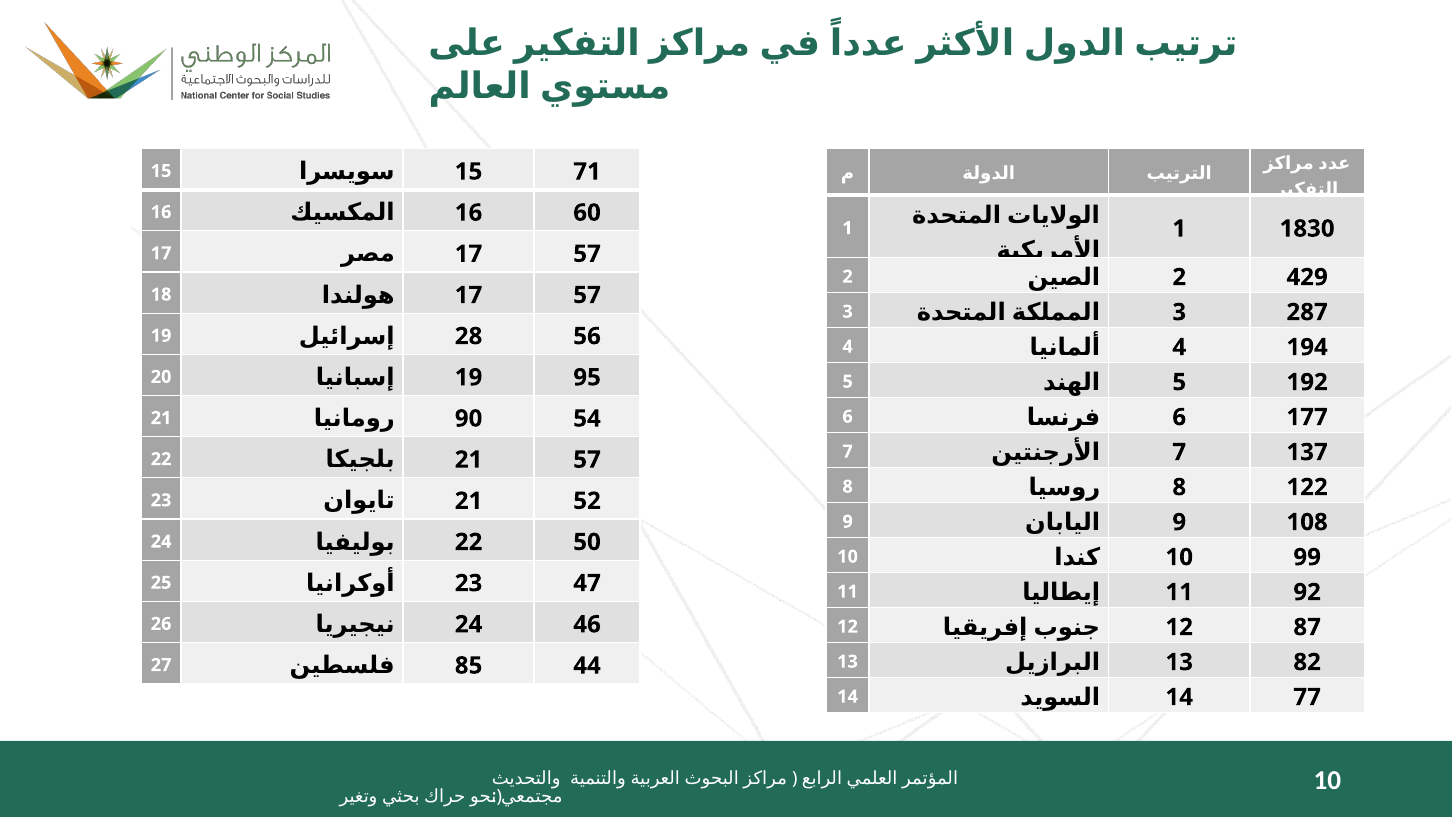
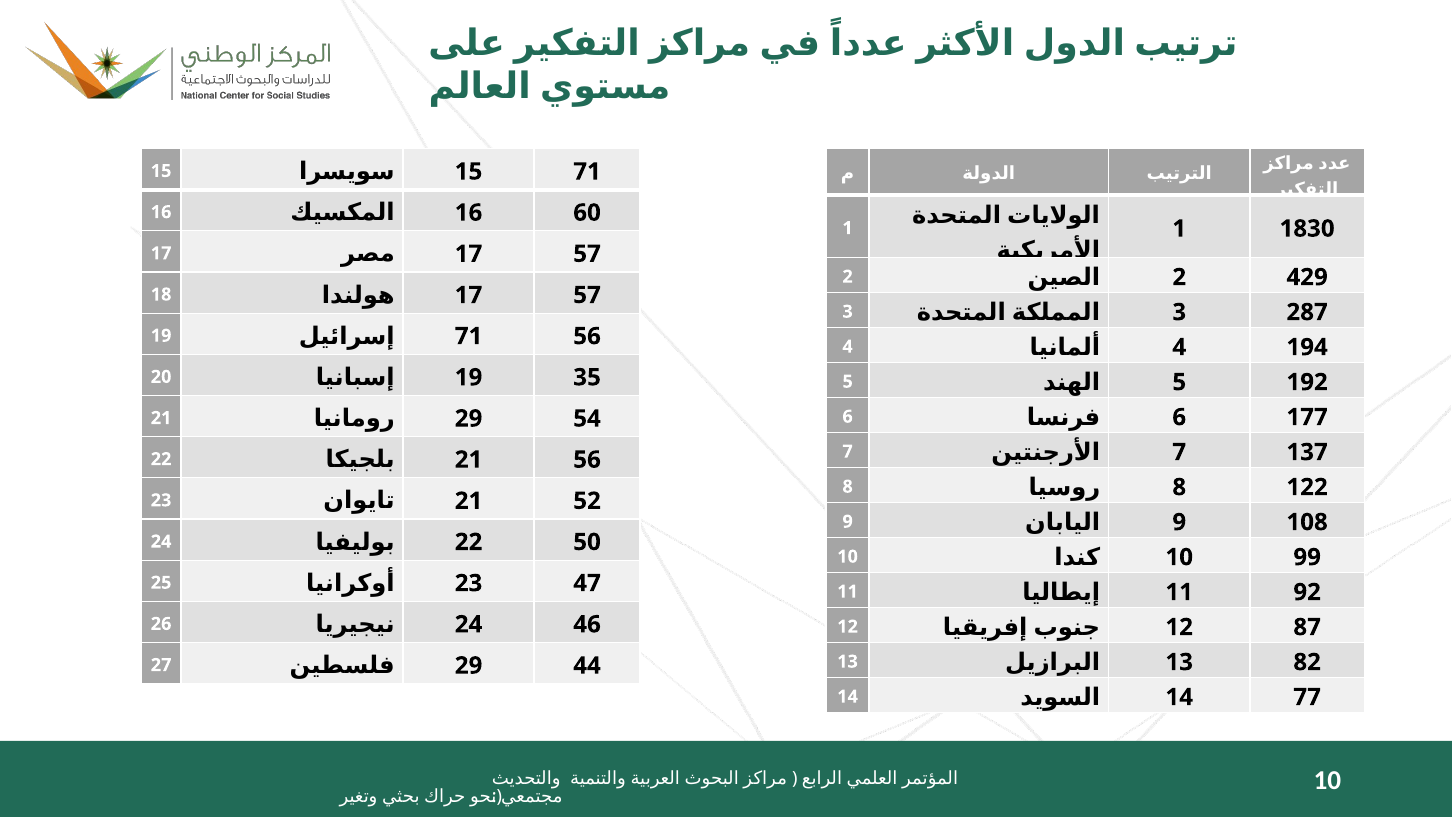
28: 28 -> 71 (469, 336)
95: 95 -> 35 (587, 377)
90: 90 -> 29 (469, 418)
21 57: 57 -> 56 (587, 460)
85: 85 -> 29 (469, 665)
